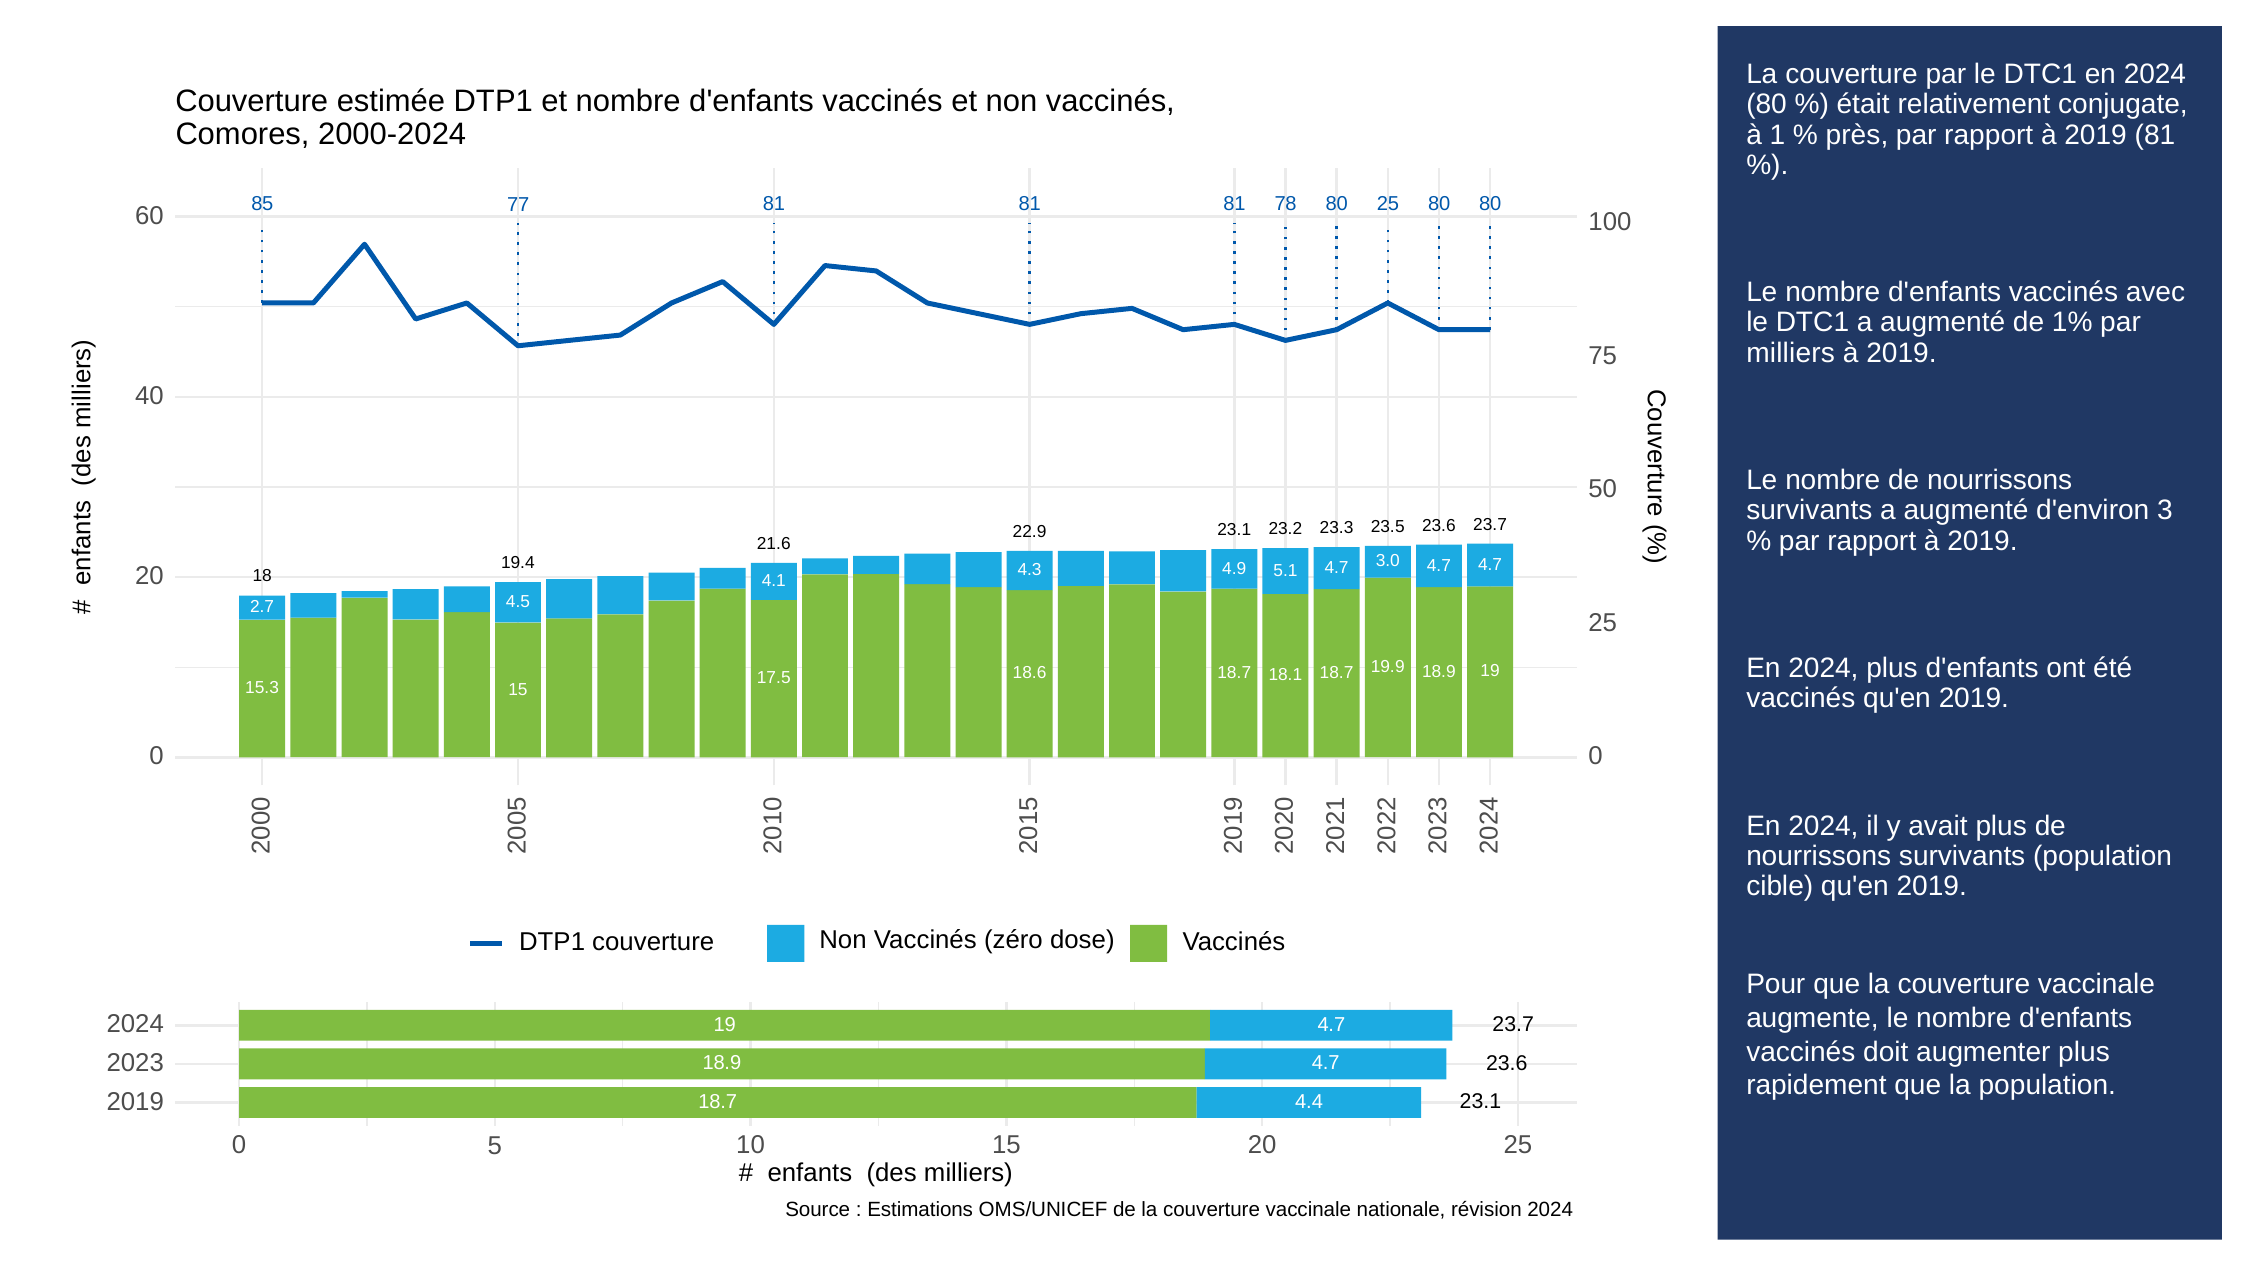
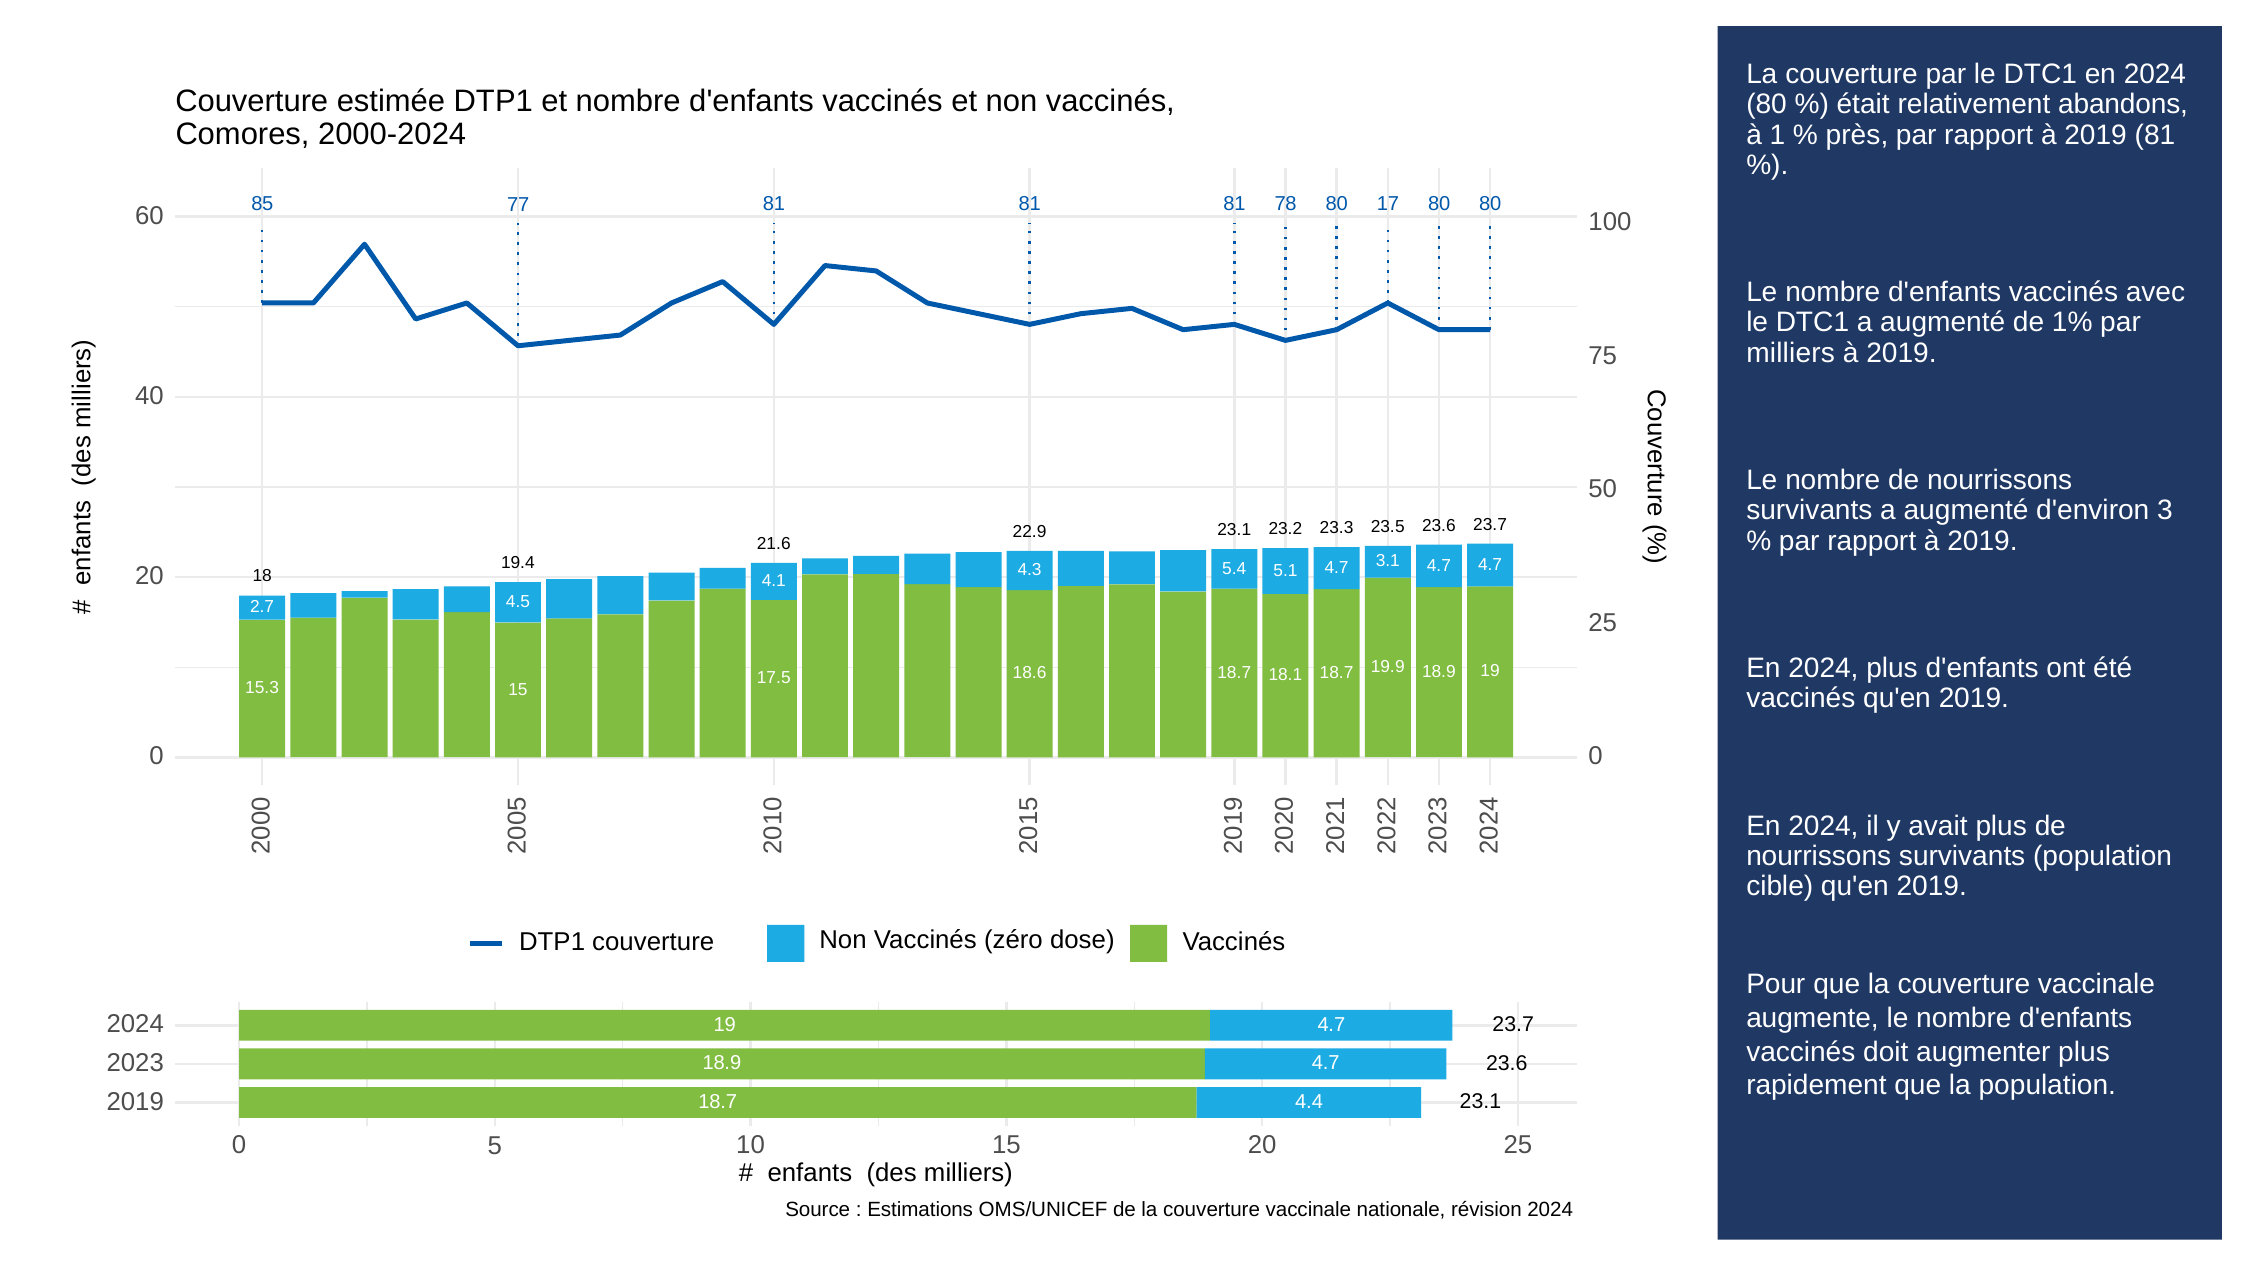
conjugate: conjugate -> abandons (2123, 104)
80 25: 25 -> 17 (1388, 204)
3.0: 3.0 -> 3.1 (1388, 561)
4.9: 4.9 -> 5.4 (1234, 568)
